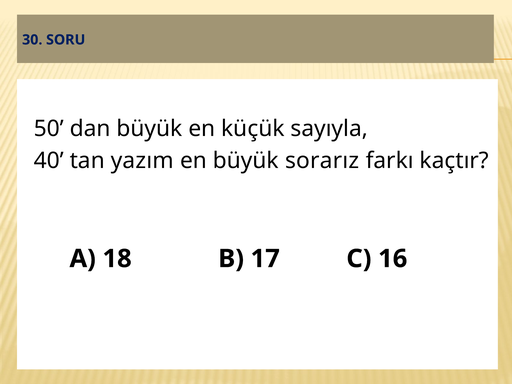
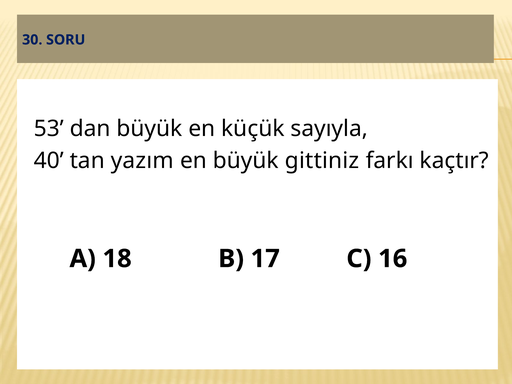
50: 50 -> 53 (49, 129)
sorarız: sorarız -> gittiniz (322, 161)
